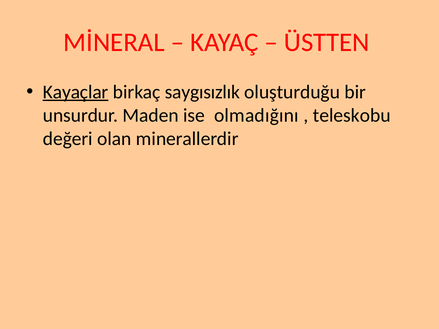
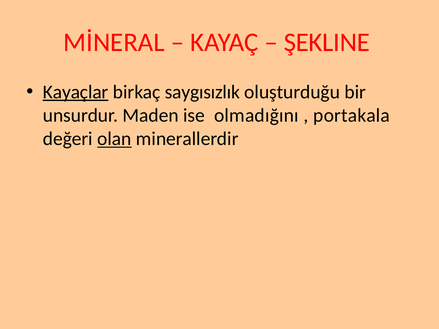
ÜSTTEN: ÜSTTEN -> ŞEKLINE (327, 42)
teleskobu: teleskobu -> portakala (352, 116)
olan underline: none -> present (114, 139)
